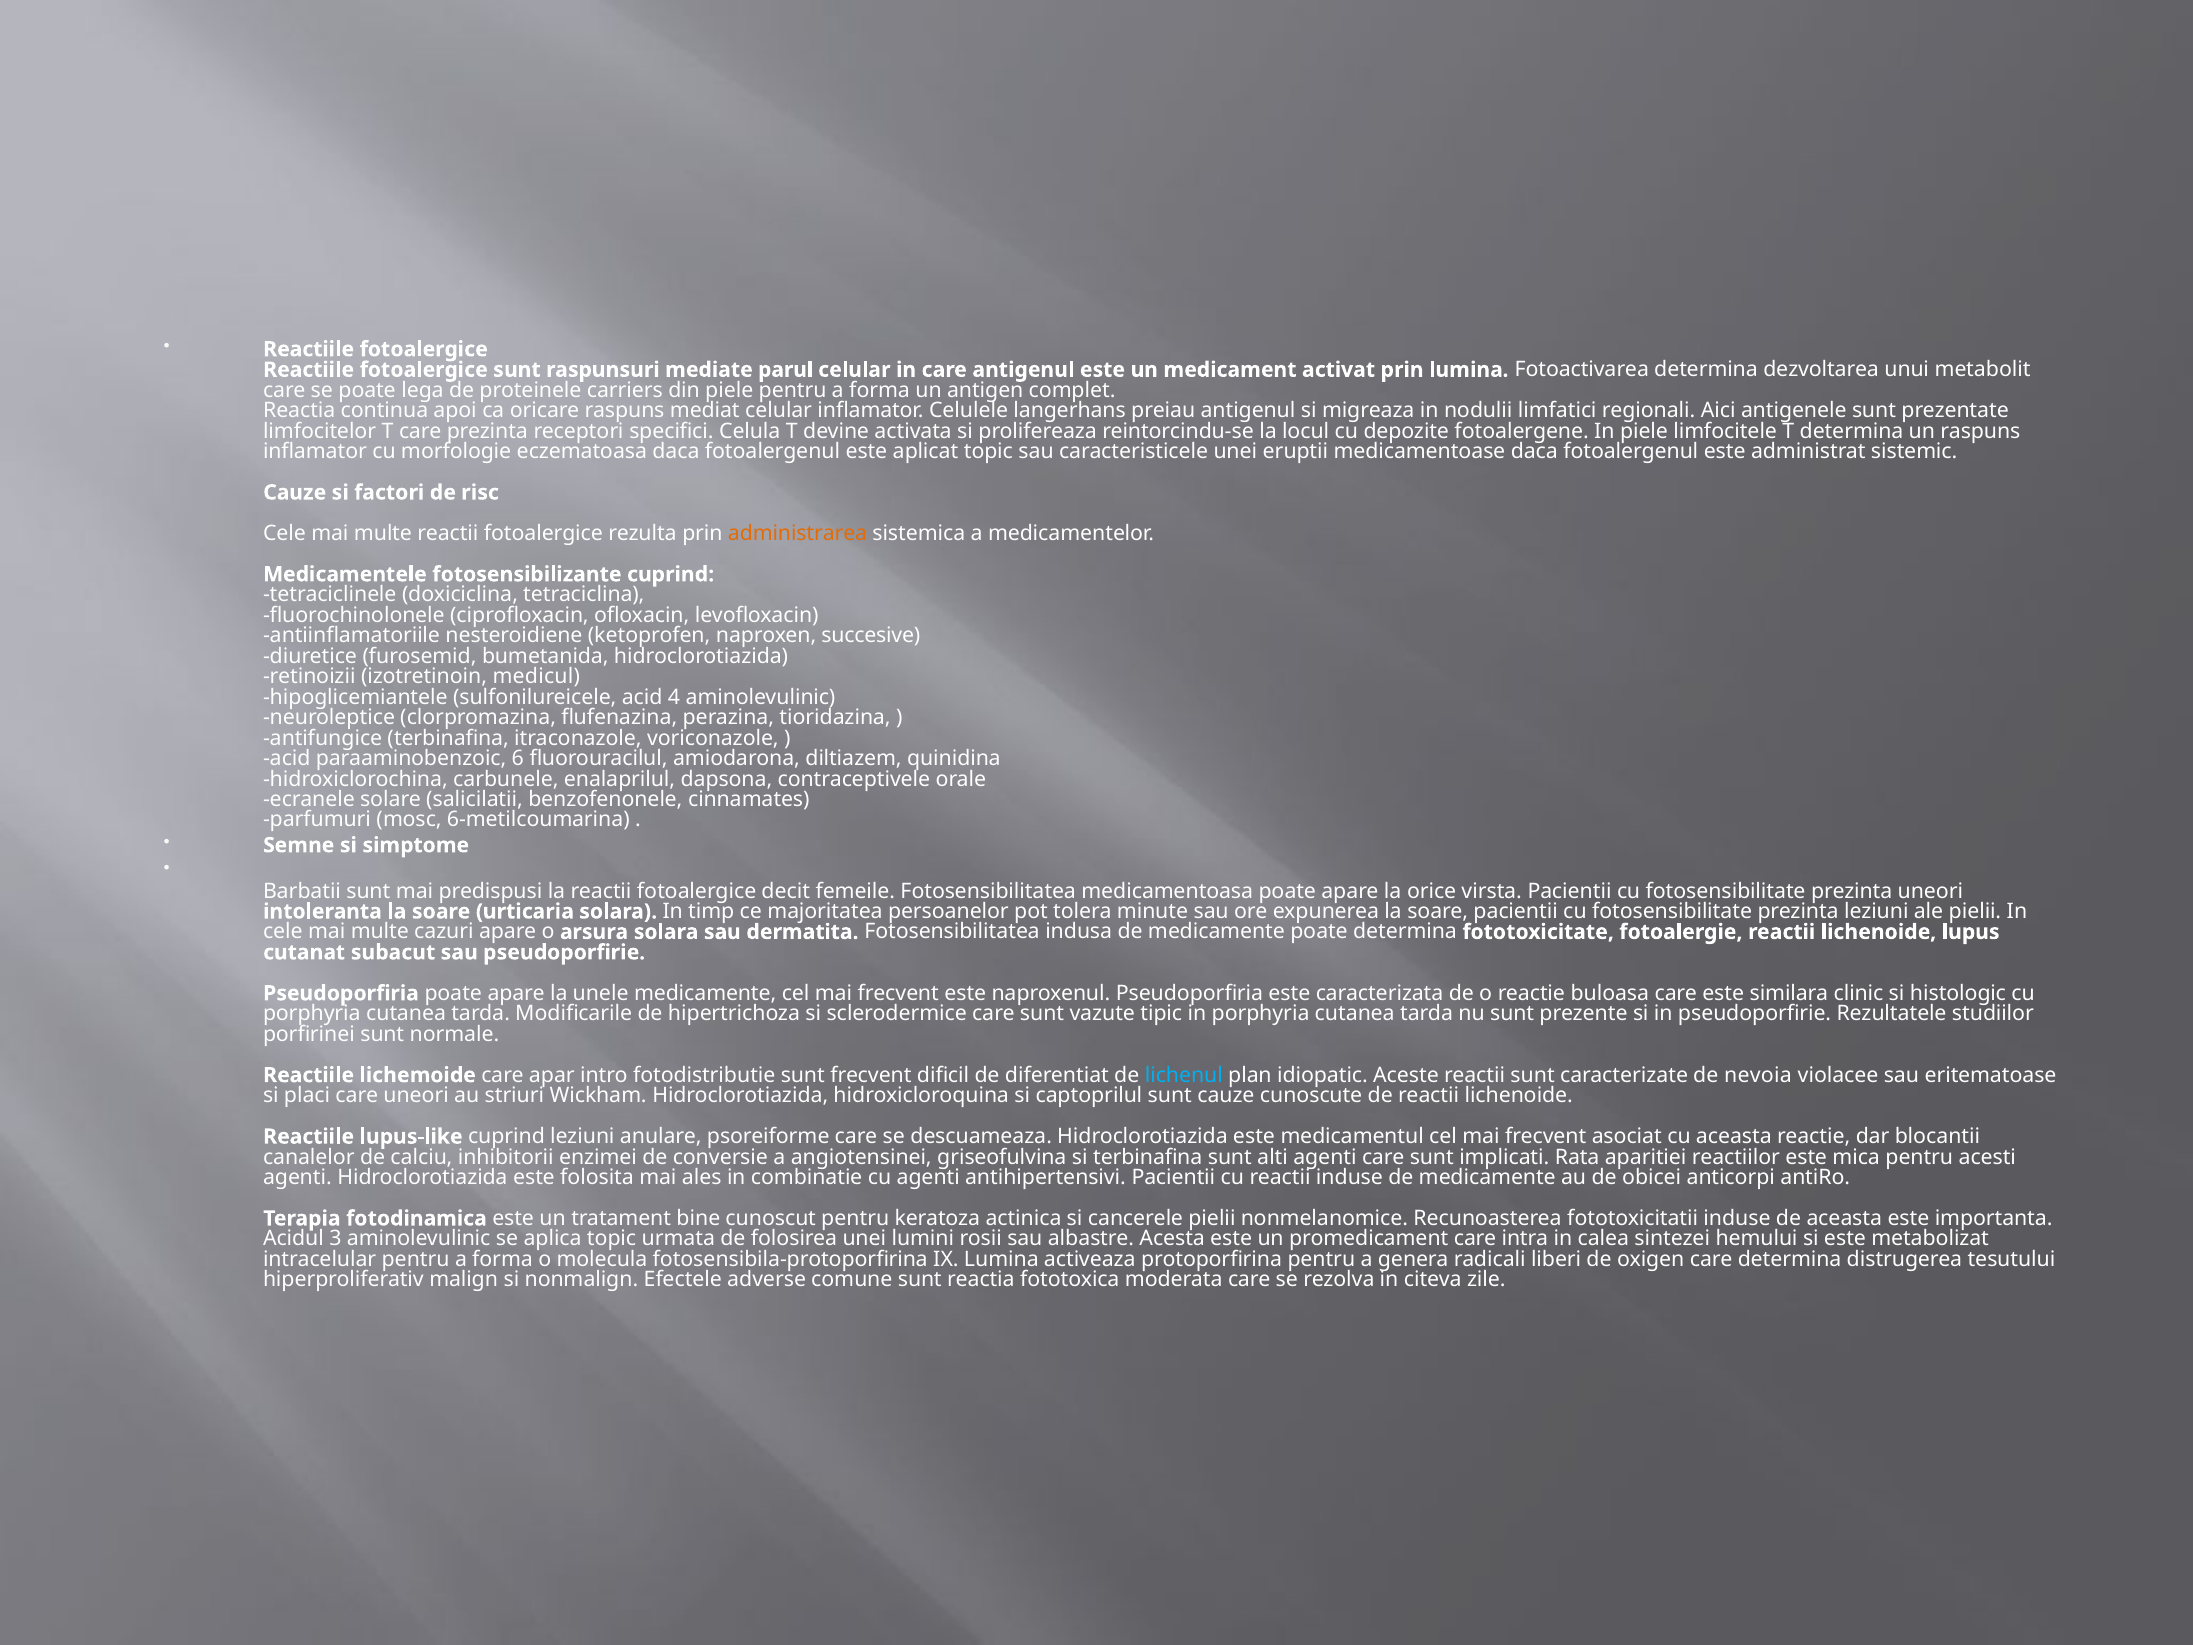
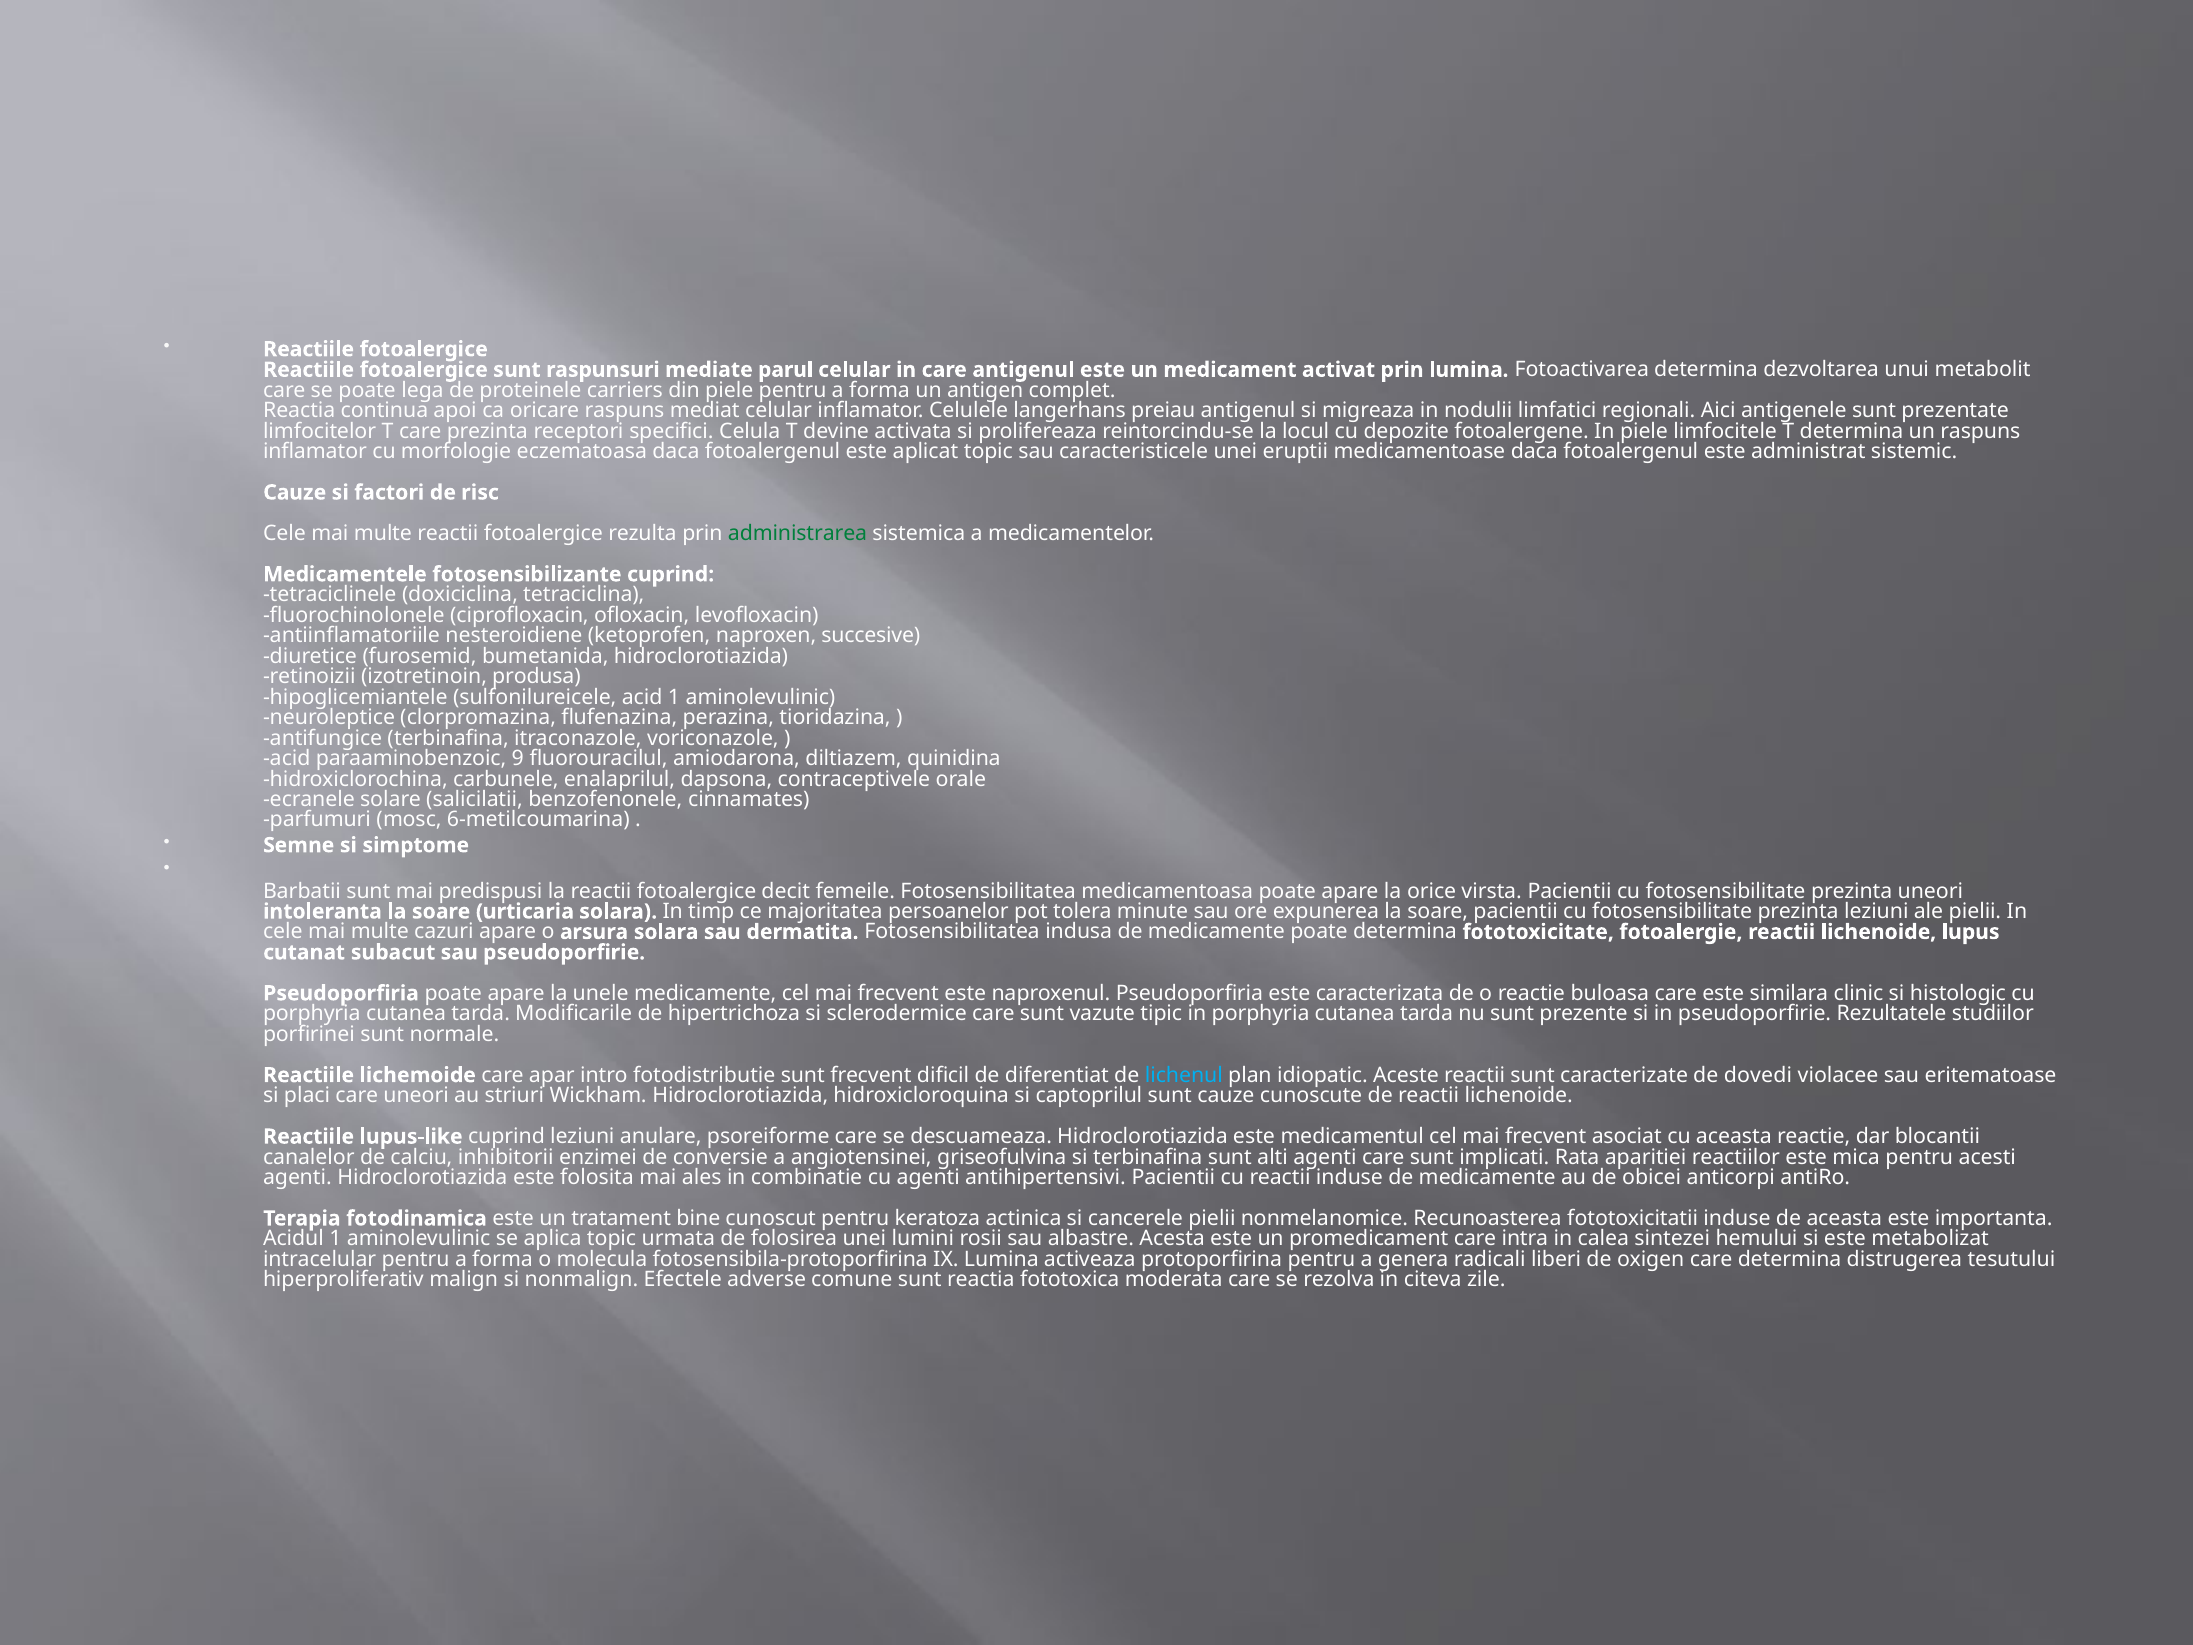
administrarea colour: orange -> green (798, 533)
medicul: medicul -> produsa (536, 677)
acid 4: 4 -> 1 (674, 697)
6: 6 -> 9 (518, 758)
nevoia: nevoia -> dovedi (1758, 1075)
Acidul 3: 3 -> 1 (335, 1239)
